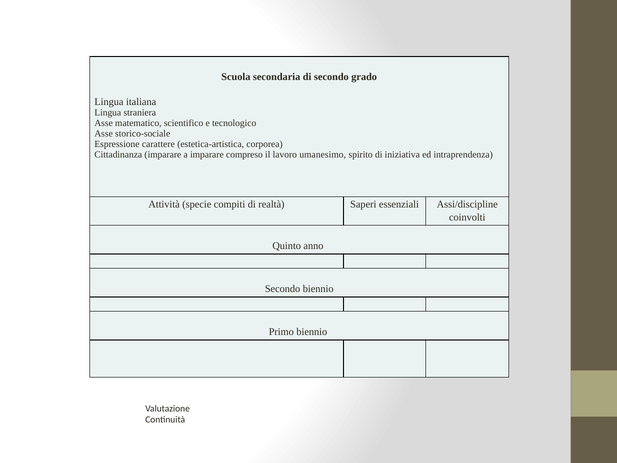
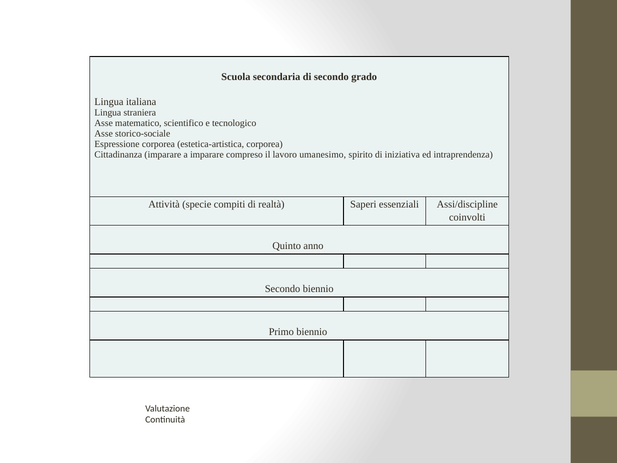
Espressione carattere: carattere -> corporea (158, 144)
